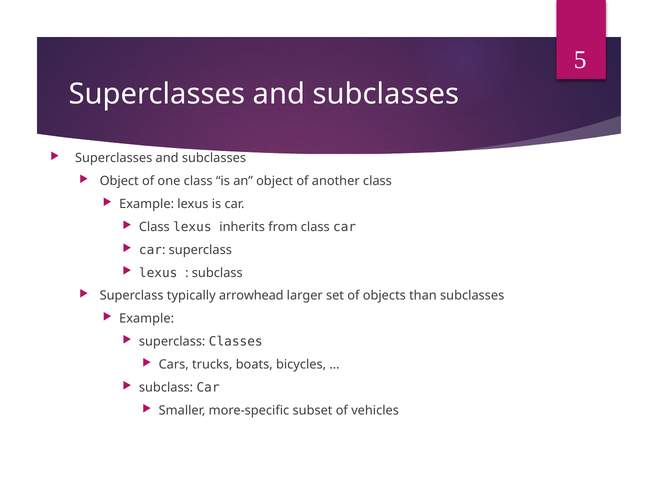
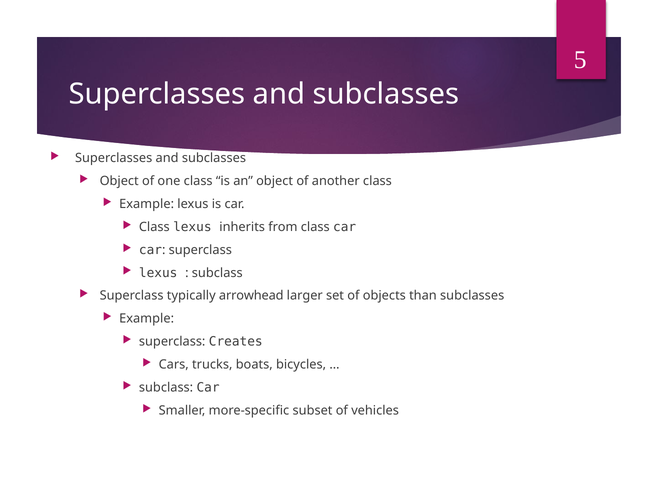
Classes: Classes -> Creates (236, 341)
